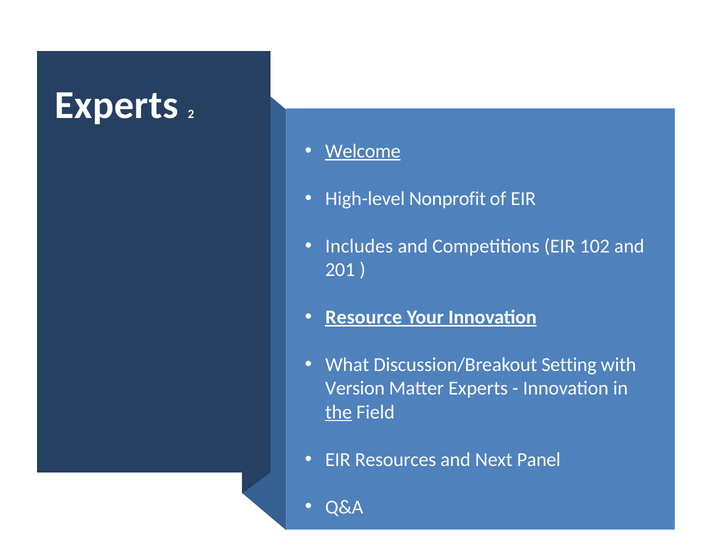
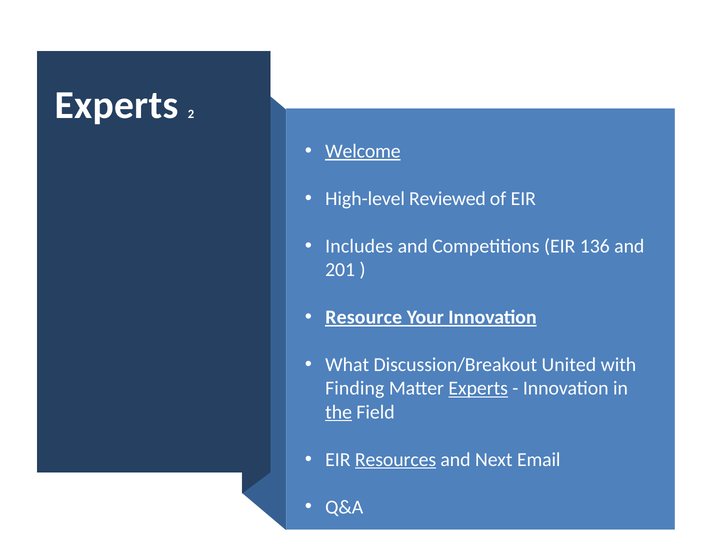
Nonprofit: Nonprofit -> Reviewed (447, 199)
102: 102 -> 136 (595, 246)
Setting: Setting -> United (569, 365)
Version: Version -> Finding (355, 389)
Experts underline: none -> present (478, 389)
Resources underline: none -> present (396, 460)
Panel: Panel -> Email (539, 460)
